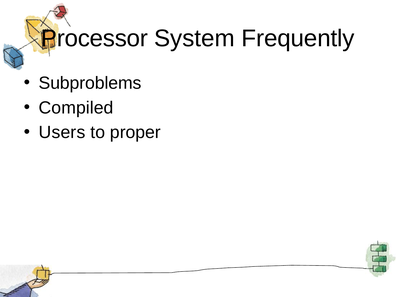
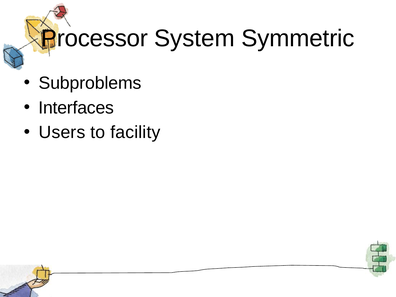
Frequently: Frequently -> Symmetric (298, 38)
Compiled: Compiled -> Interfaces (76, 108)
proper: proper -> facility (135, 132)
